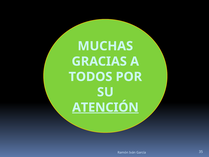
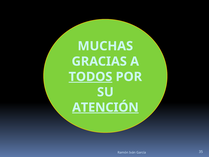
TODOS underline: none -> present (90, 77)
